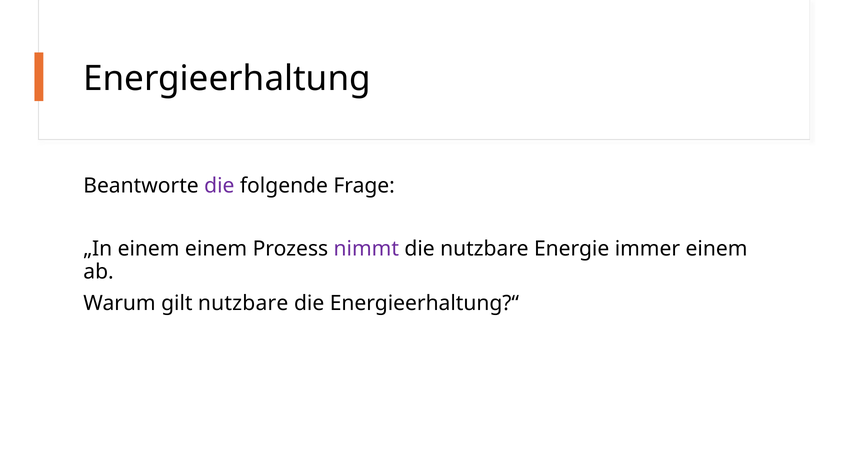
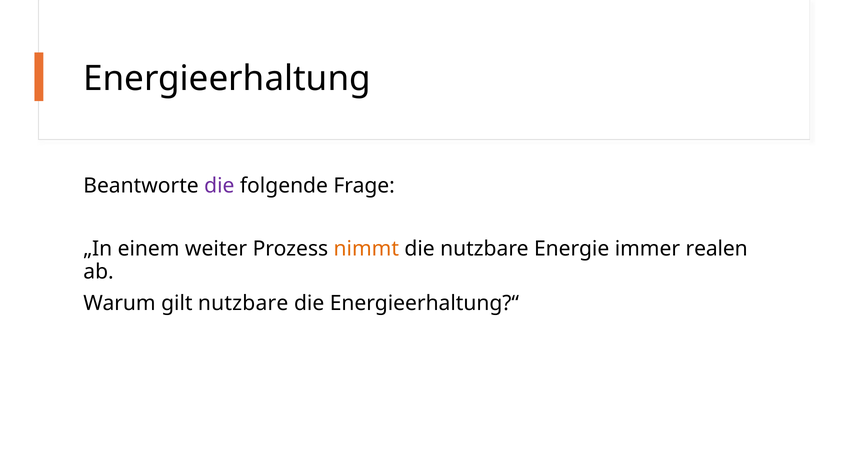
einem einem: einem -> weiter (216, 249)
nimmt colour: purple -> orange (366, 249)
immer einem: einem -> realen (717, 249)
